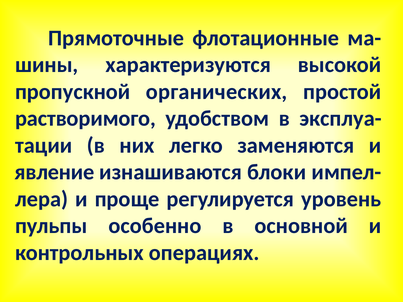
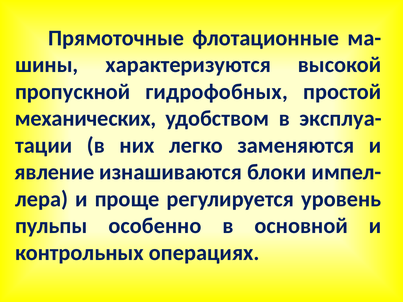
органических: органических -> гидрофобных (217, 92)
растворимого: растворимого -> механических (86, 119)
